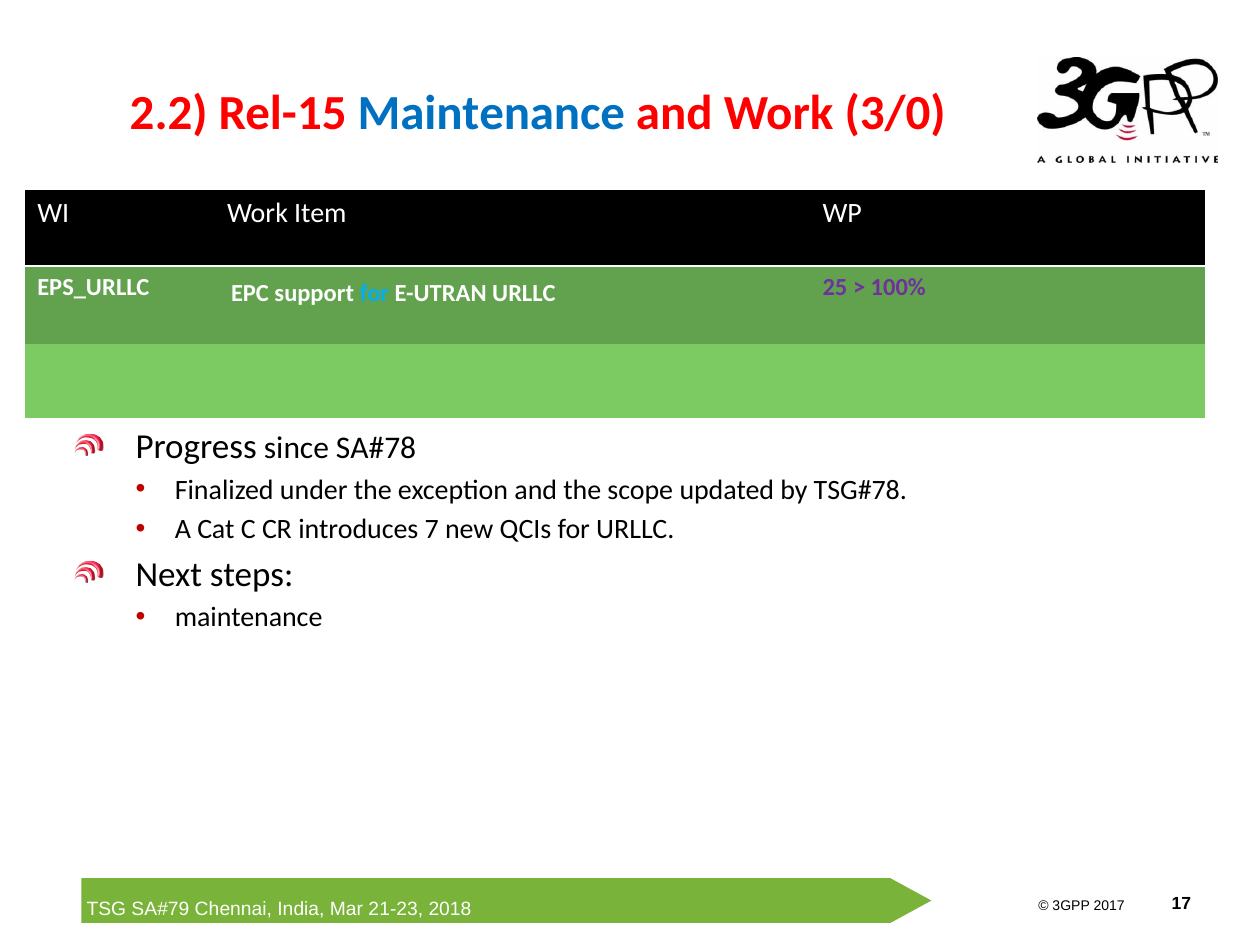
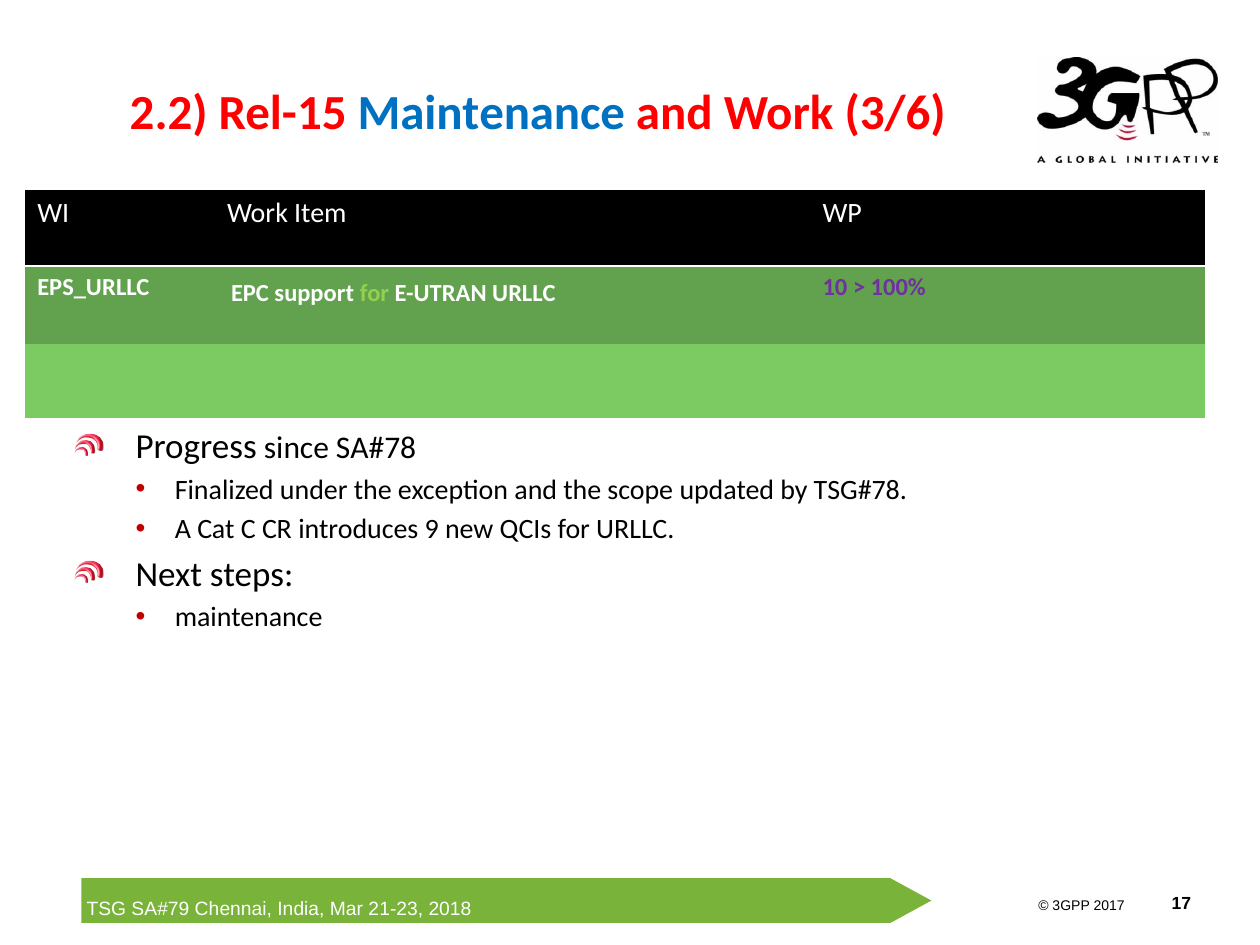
3/0: 3/0 -> 3/6 (895, 114)
for colour: light blue -> light green (374, 293)
25: 25 -> 10 (835, 287)
7: 7 -> 9 (432, 529)
